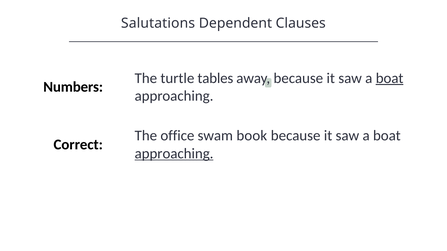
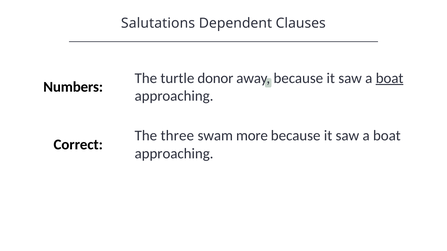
tables: tables -> donor (215, 78)
office: office -> three (177, 136)
book: book -> more (252, 136)
approaching underline: present -> none (174, 154)
